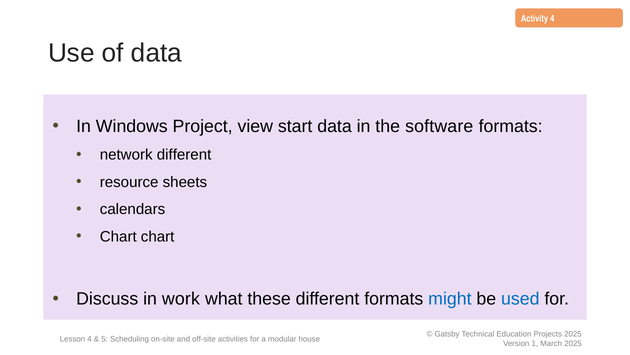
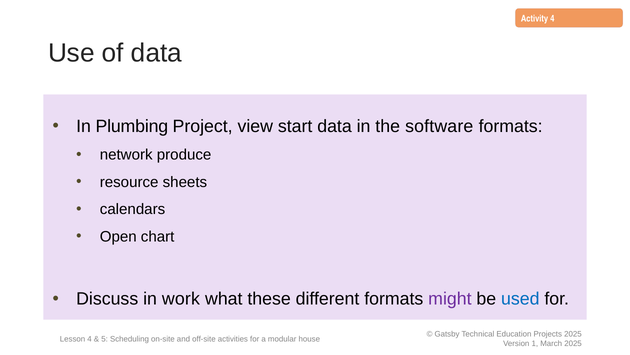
Windows: Windows -> Plumbing (132, 126)
network different: different -> produce (184, 155)
Chart: Chart -> Open (118, 236)
might colour: blue -> purple (450, 299)
